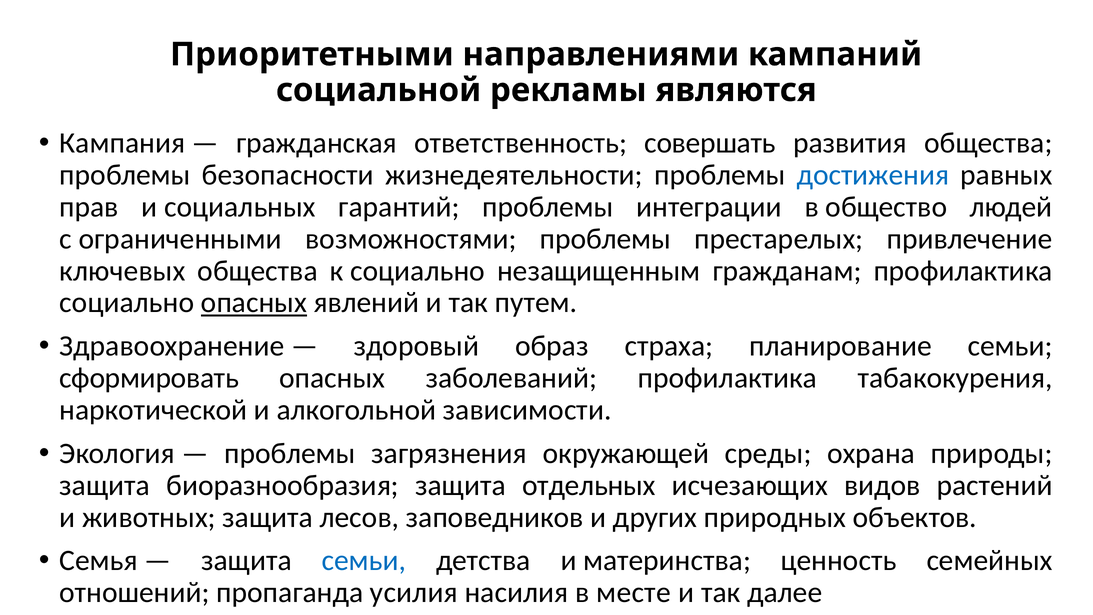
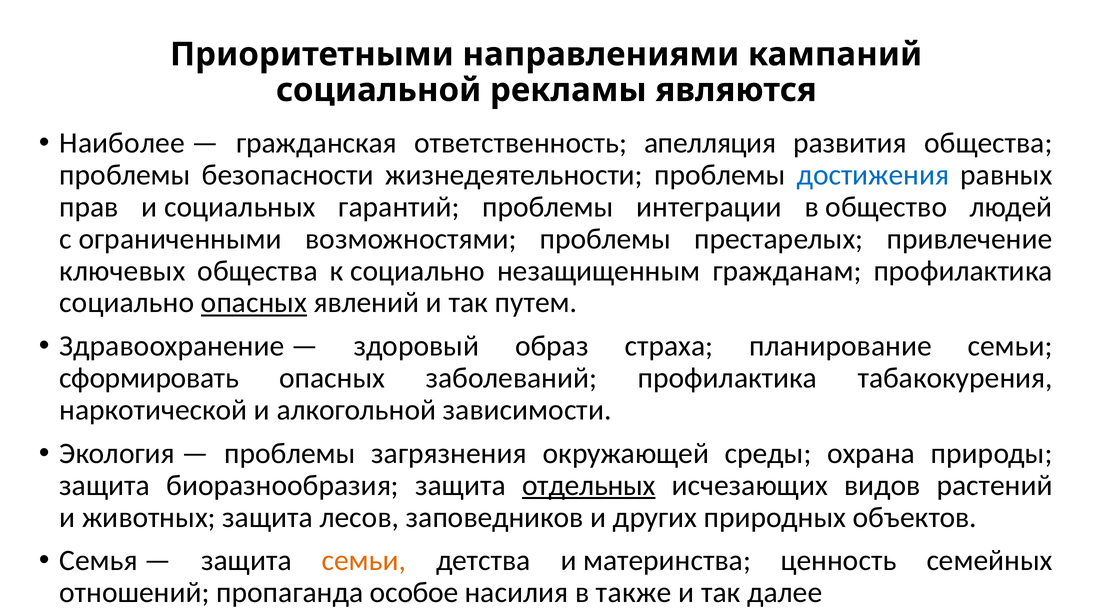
Кампания: Кампания -> Наиболее (122, 143)
совершать: совершать -> апелляция (710, 143)
отдельных underline: none -> present (589, 485)
семьи colour: blue -> orange (364, 560)
усилия: усилия -> особое (414, 592)
месте: месте -> также (634, 592)
